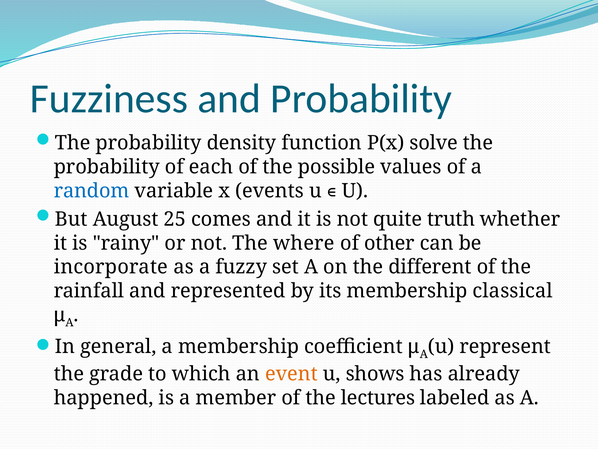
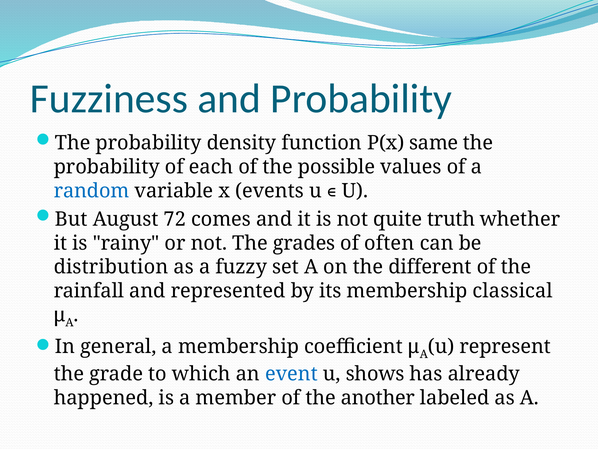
solve: solve -> same (434, 143)
25: 25 -> 72 (175, 219)
where: where -> grades (304, 243)
other: other -> often (389, 243)
incorporate: incorporate -> distribution (111, 267)
event colour: orange -> blue (291, 373)
lectures: lectures -> another (378, 397)
